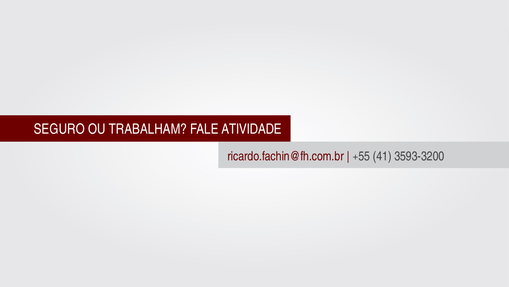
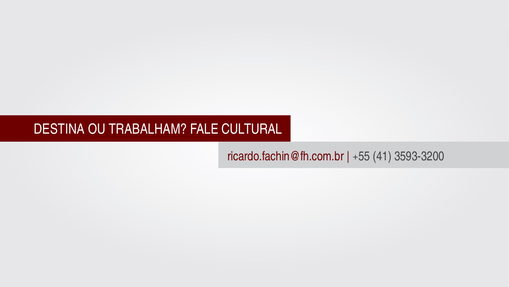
SEGURO: SEGURO -> DESTINA (59, 129)
ATIVIDADE: ATIVIDADE -> CULTURAL (252, 129)
